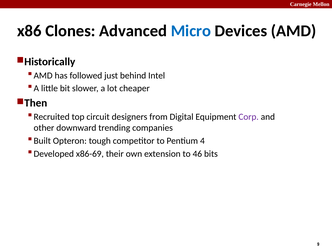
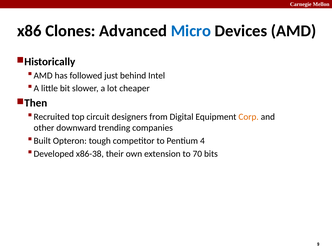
Corp colour: purple -> orange (249, 117)
x86-69: x86-69 -> x86-38 (90, 154)
46: 46 -> 70 (197, 154)
